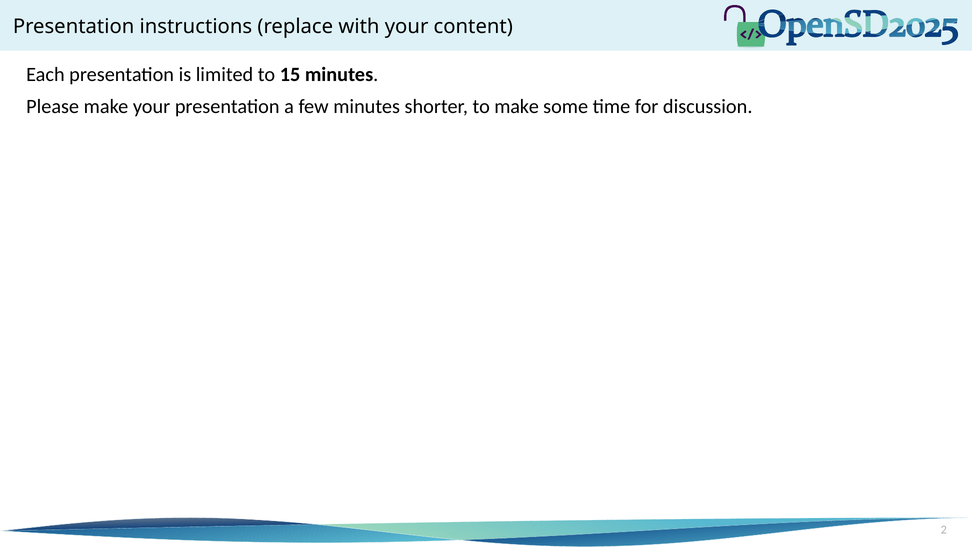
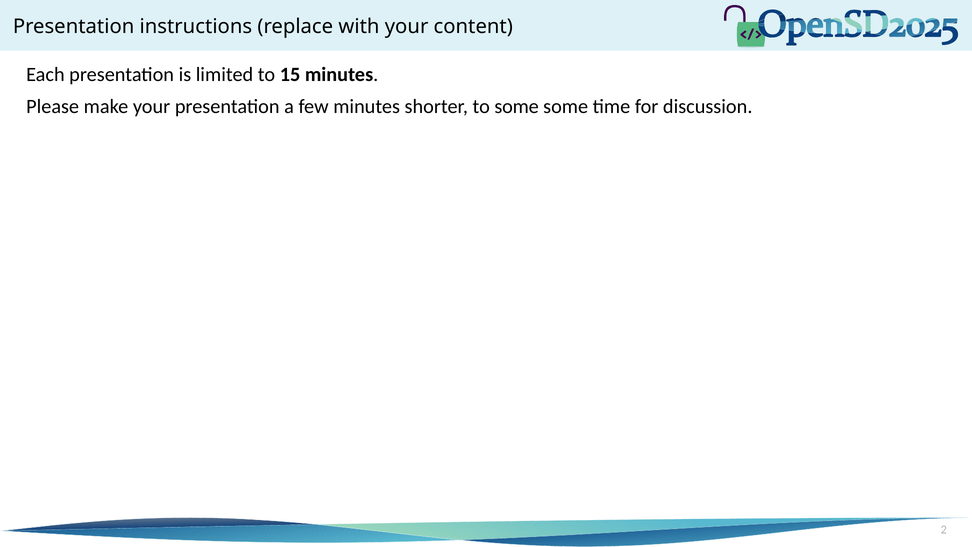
to make: make -> some (517, 107)
